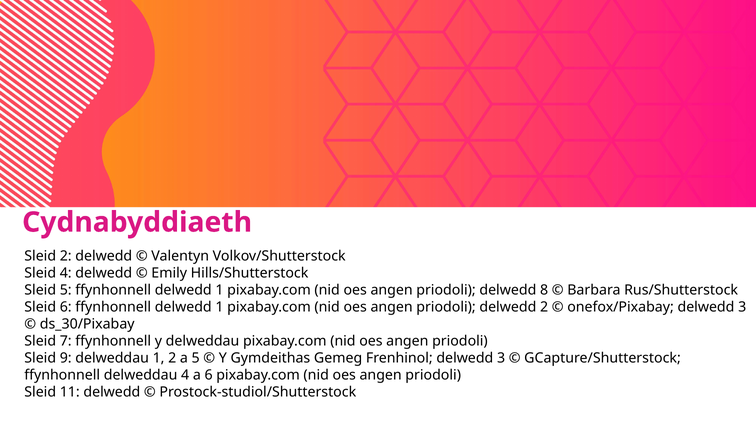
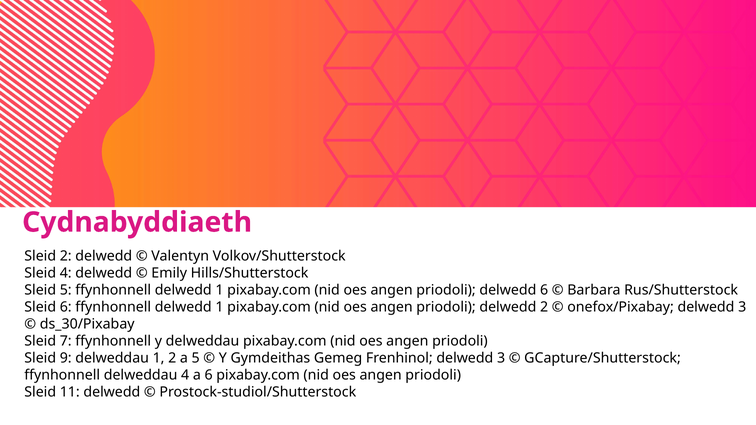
delwedd 8: 8 -> 6 (544, 290)
